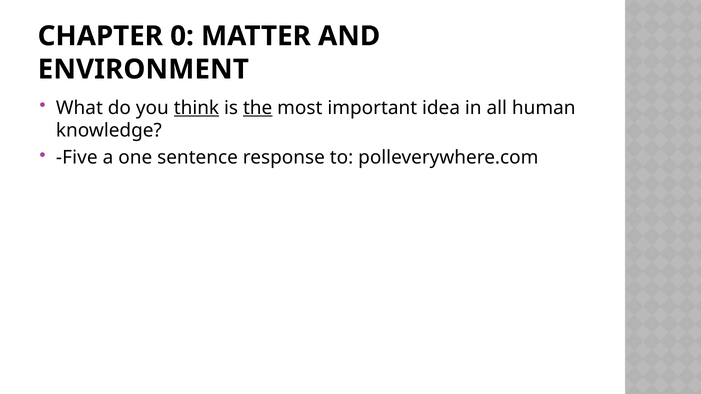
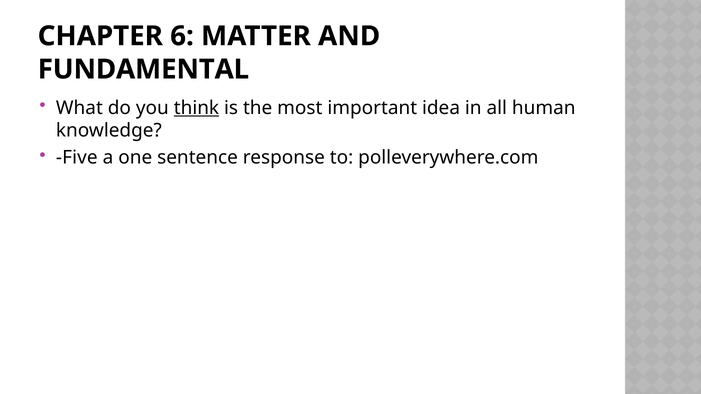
0: 0 -> 6 (182, 36)
ENVIRONMENT: ENVIRONMENT -> FUNDAMENTAL (143, 69)
the underline: present -> none (258, 108)
